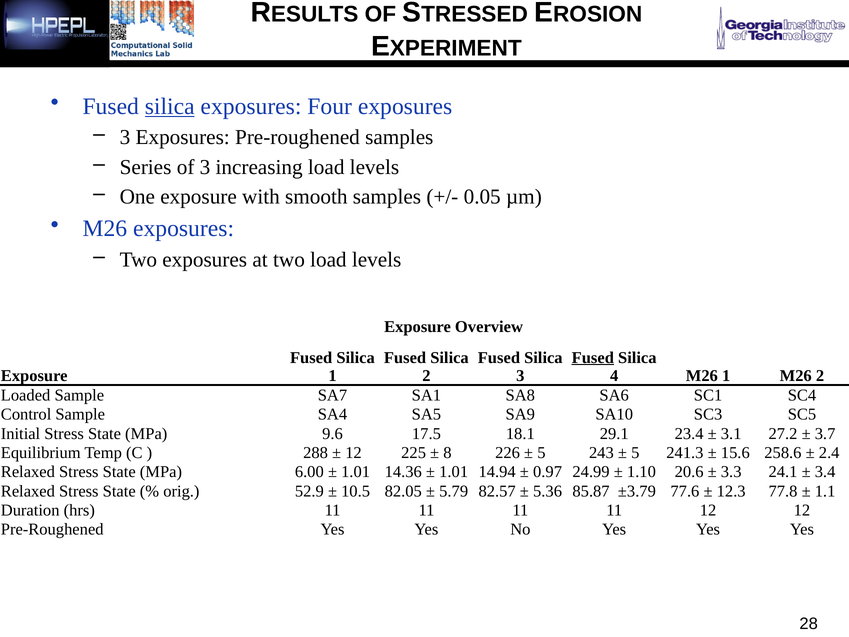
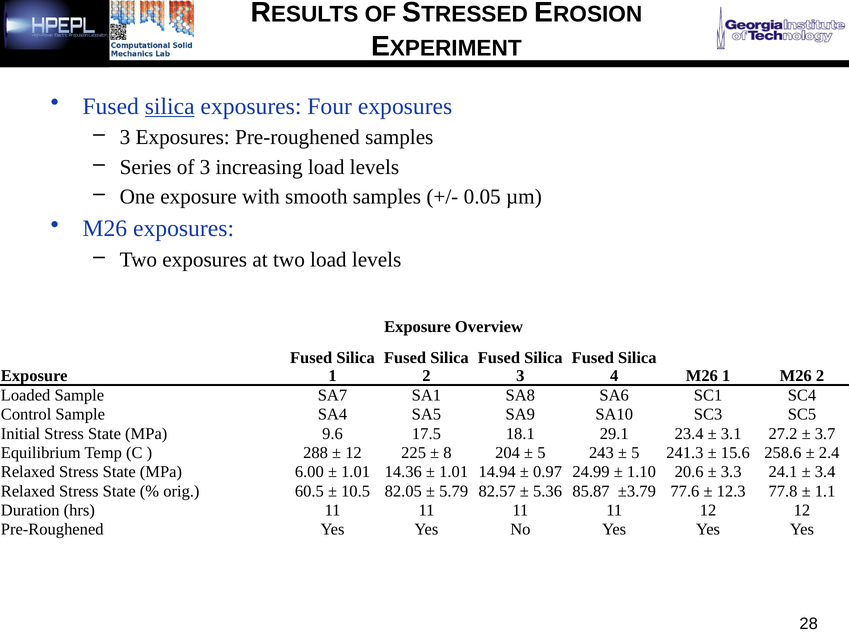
Fused underline: present -> none (593, 357)
226: 226 -> 204 (508, 453)
52.9: 52.9 -> 60.5 (309, 491)
